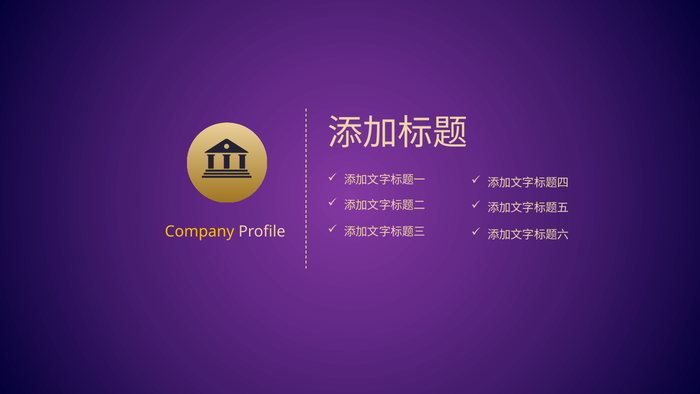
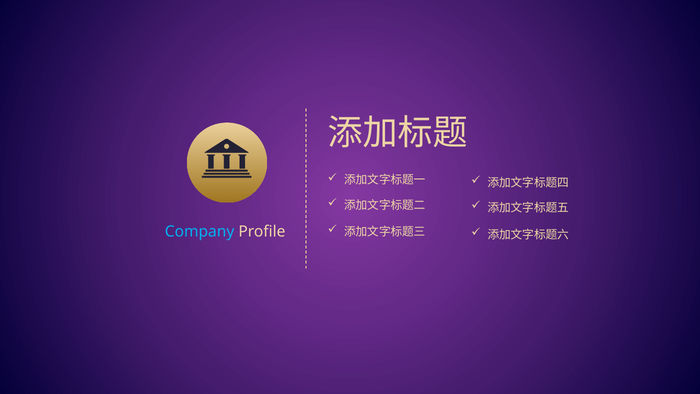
Company colour: yellow -> light blue (200, 232)
